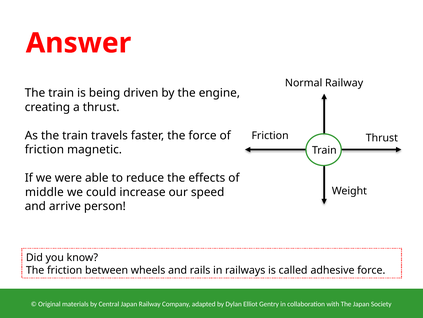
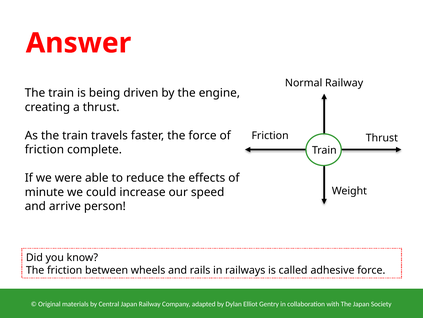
magnetic: magnetic -> complete (95, 149)
middle: middle -> minute (44, 192)
